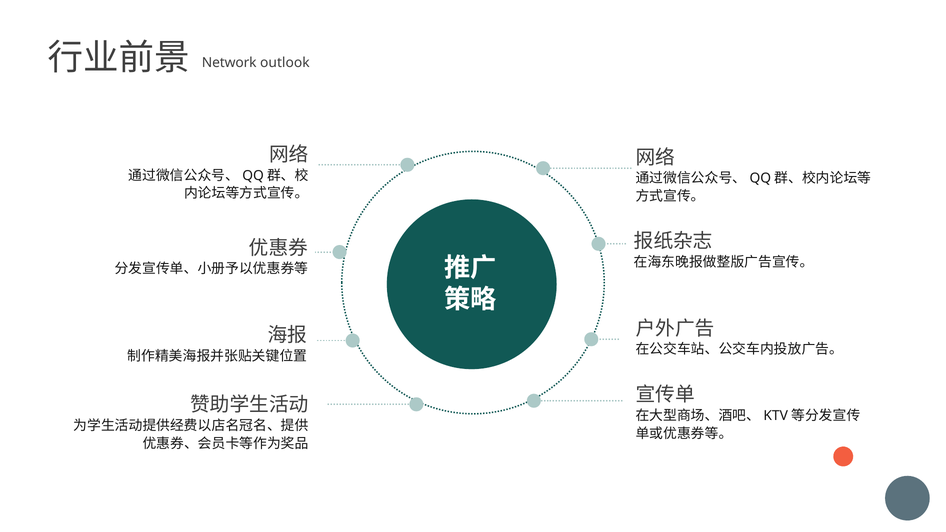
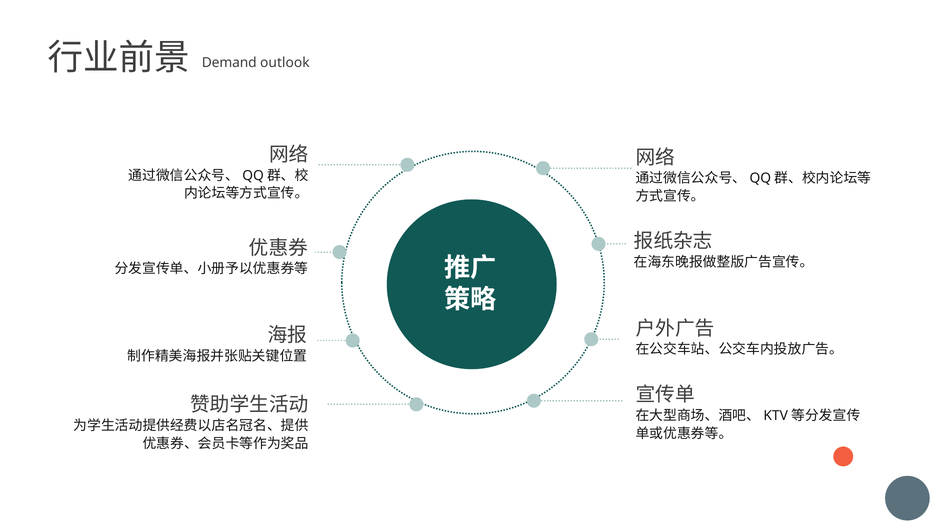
Network: Network -> Demand (229, 63)
